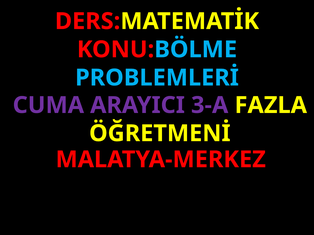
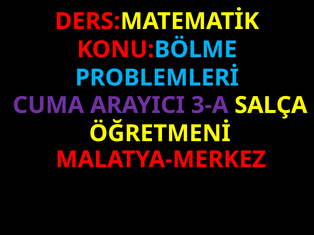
FAZLA: FAZLA -> SALÇA (271, 105)
